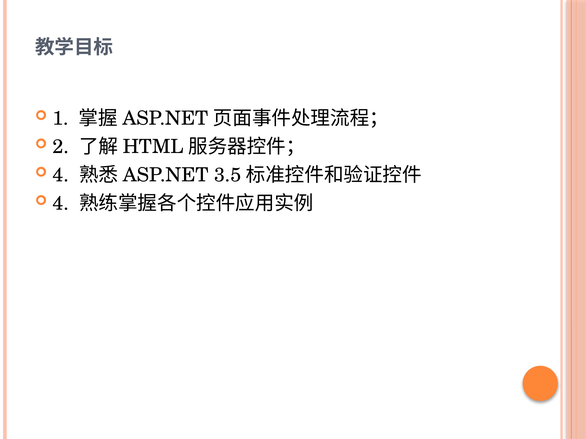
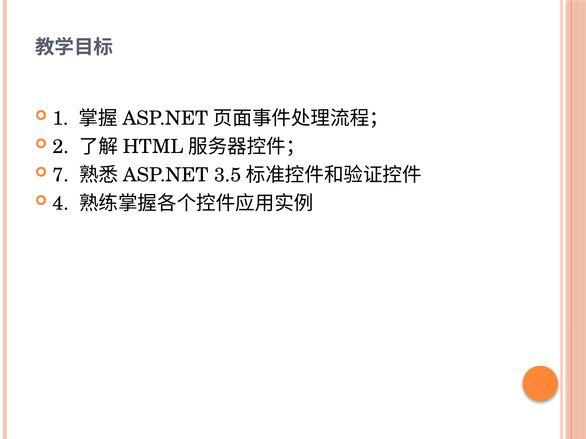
4: 4 -> 7 (61, 175)
